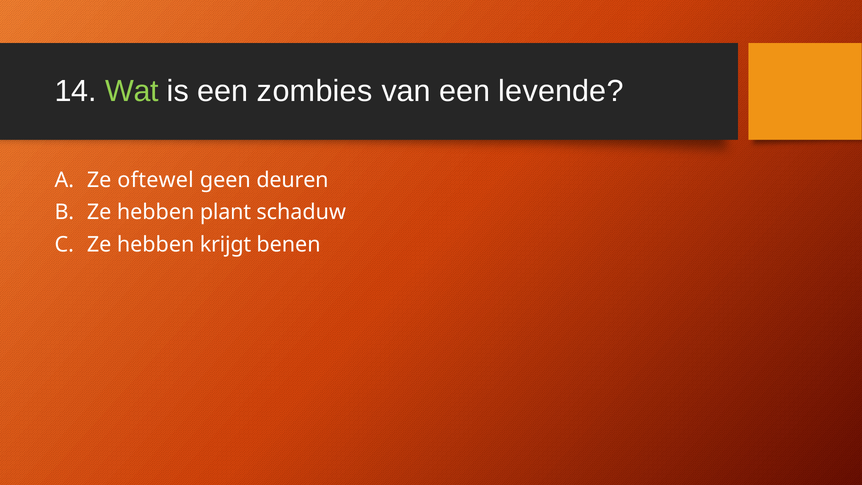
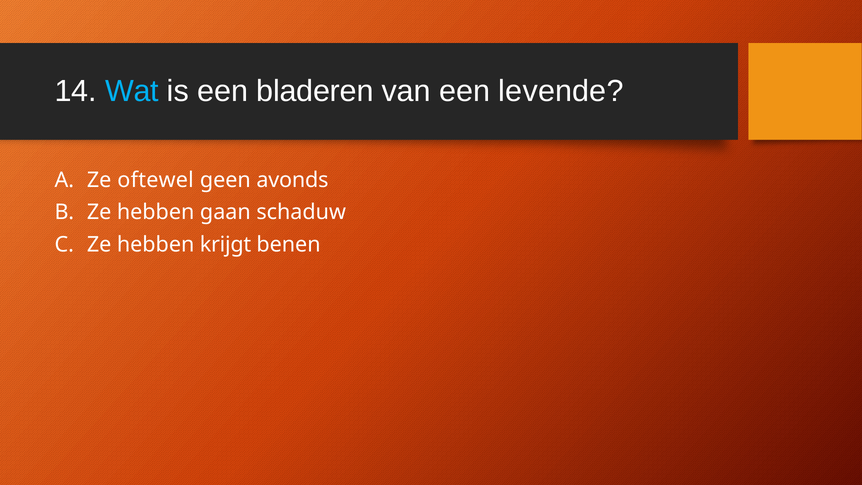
Wat colour: light green -> light blue (132, 91)
zombies: zombies -> bladeren (315, 91)
deuren: deuren -> avonds (292, 180)
plant: plant -> gaan (225, 212)
